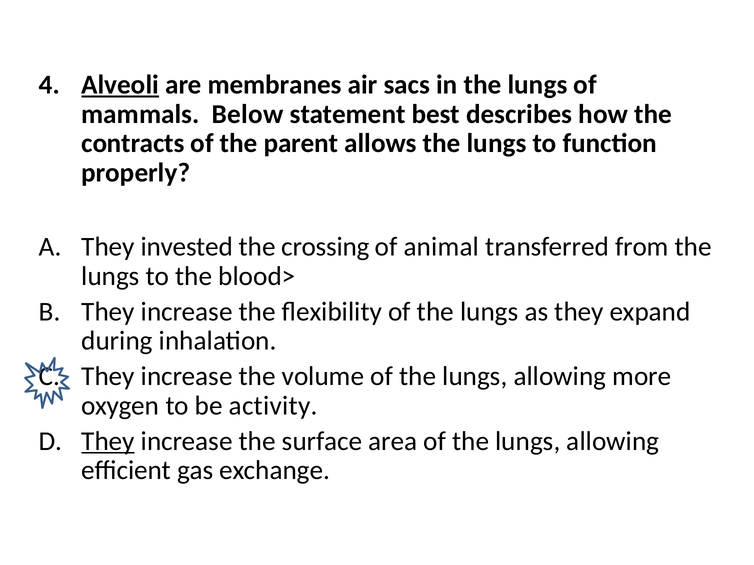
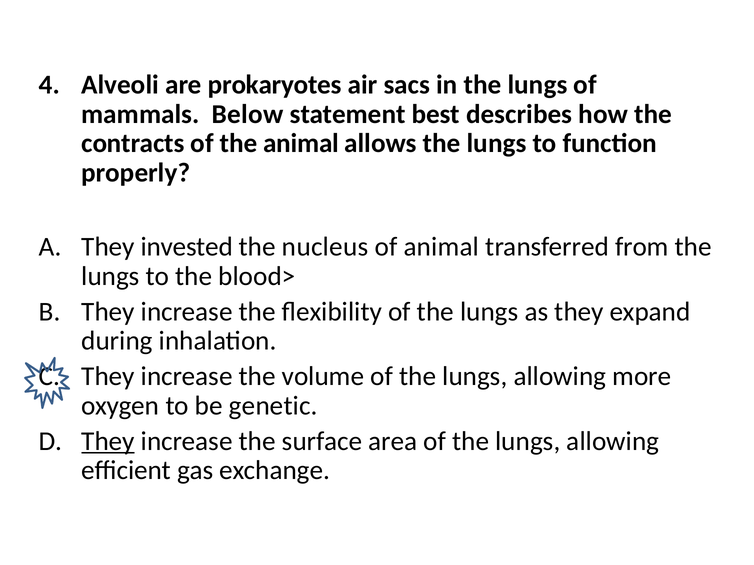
Alveoli underline: present -> none (120, 85)
membranes: membranes -> prokaryotes (275, 85)
the parent: parent -> animal (301, 144)
crossing: crossing -> nucleus (325, 247)
activity: activity -> genetic (273, 406)
